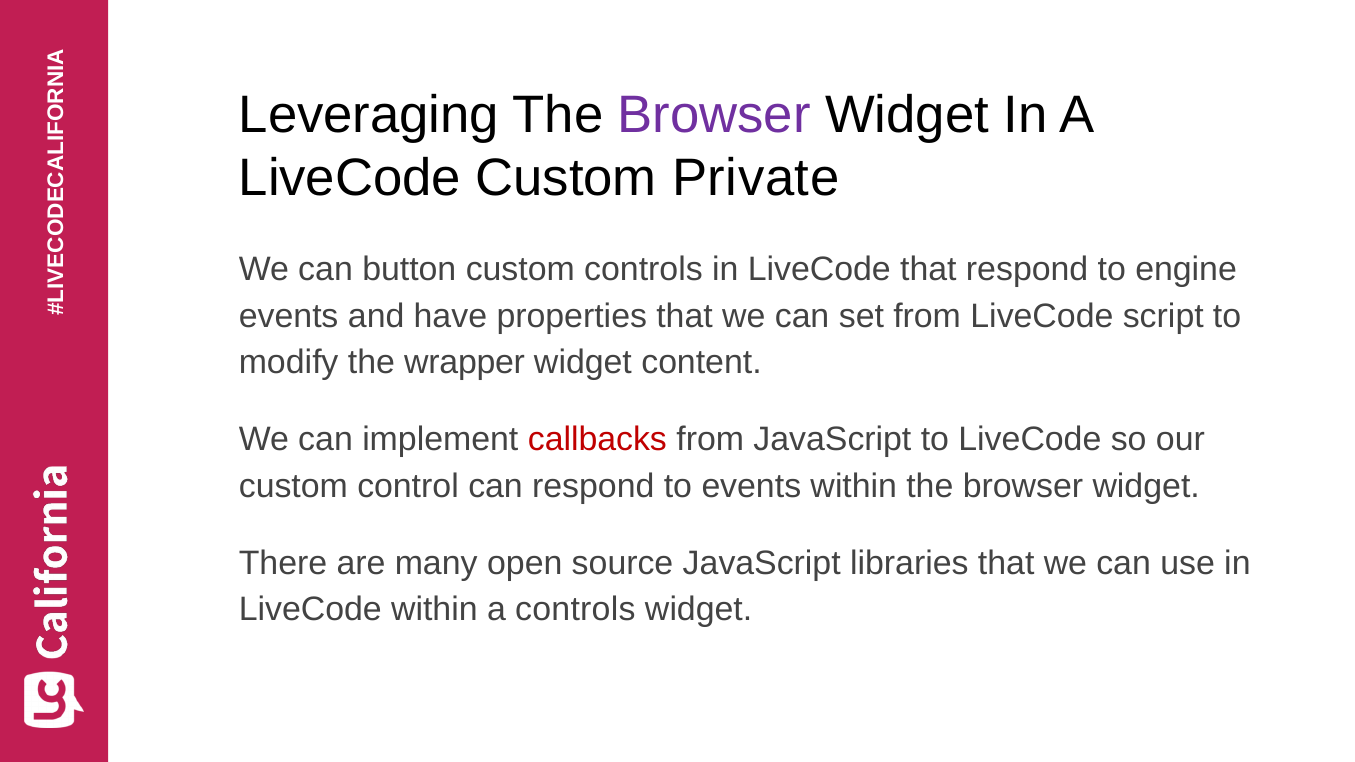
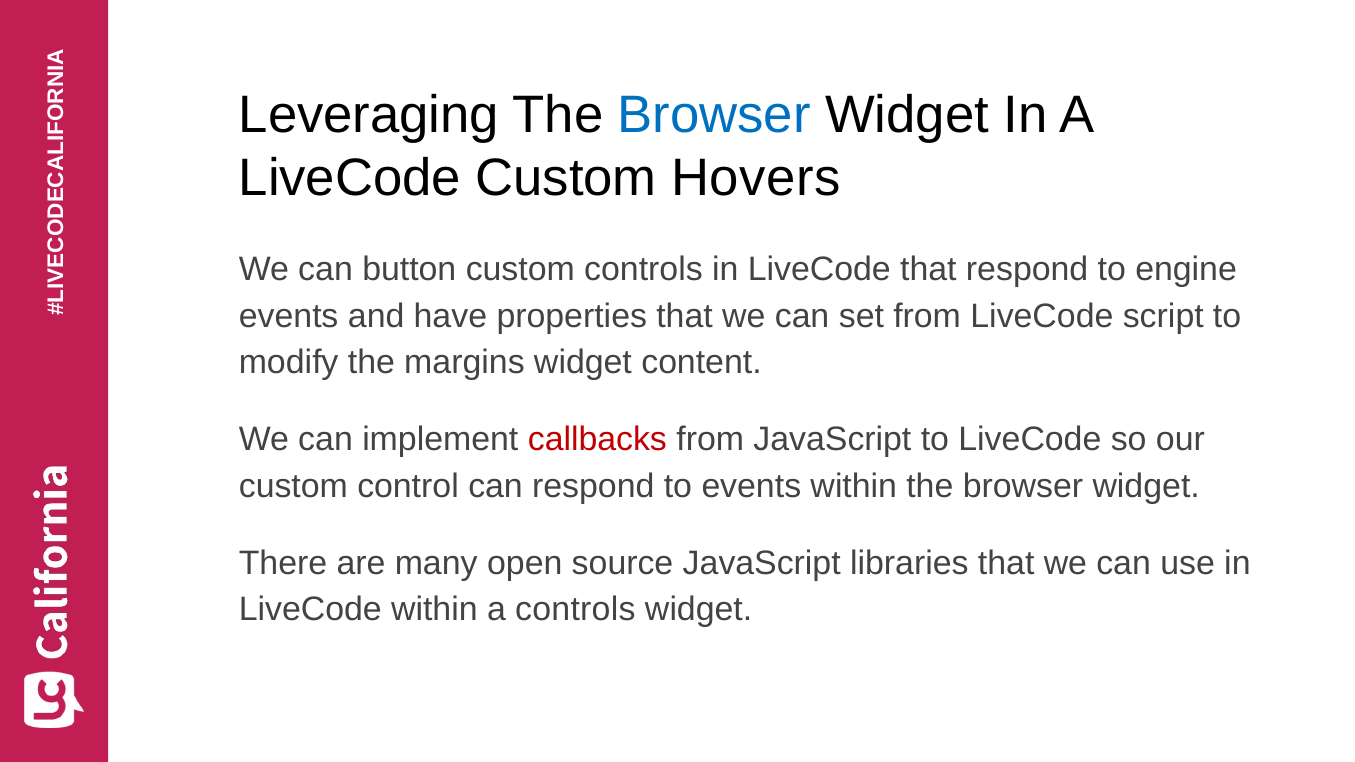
Browser colour: purple -> blue (714, 115)
Private: Private -> Hovers (756, 178)
wrapper: wrapper -> margins (464, 363)
